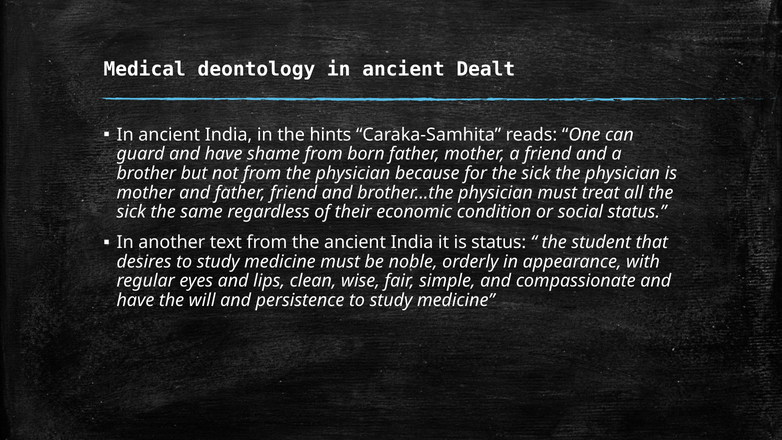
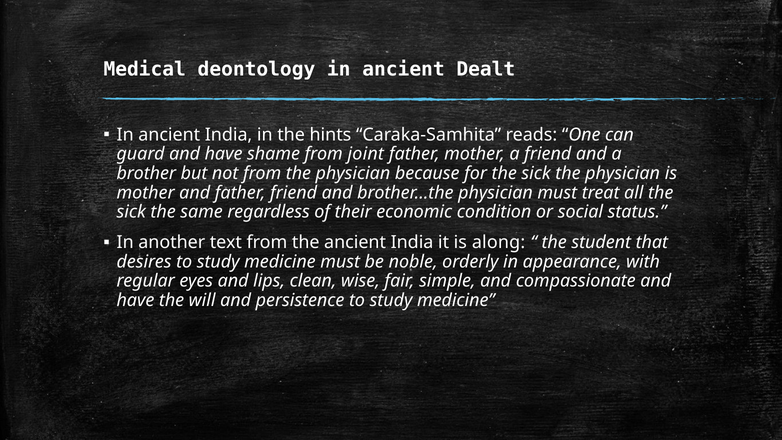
born: born -> joint (366, 154)
is status: status -> along (499, 242)
